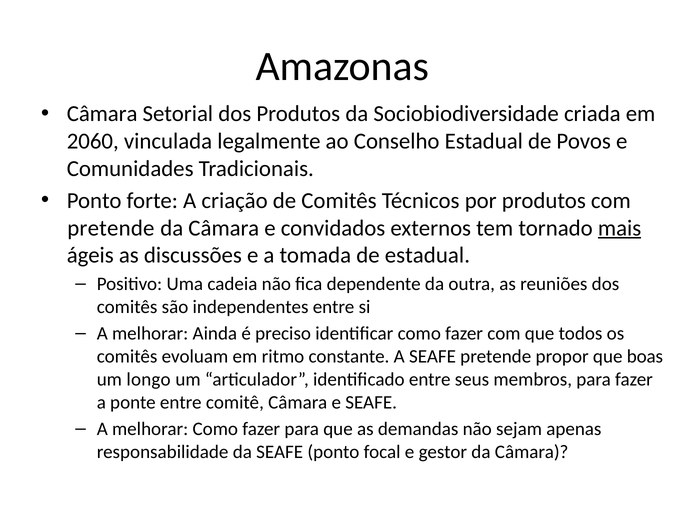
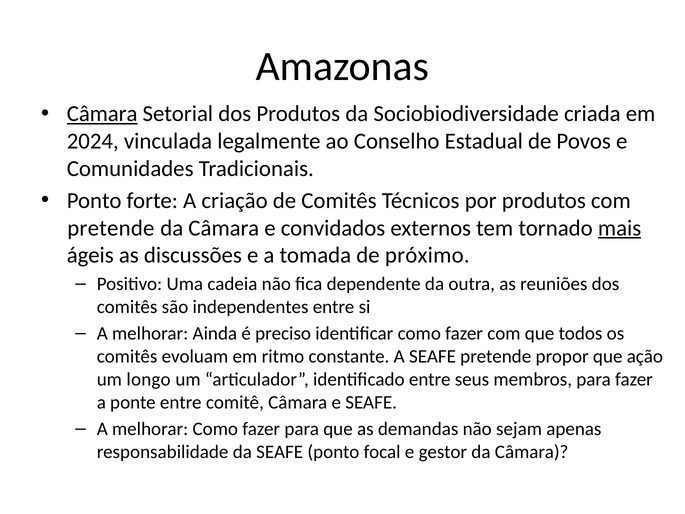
Câmara underline: none -> present (102, 114)
2060: 2060 -> 2024 (93, 141)
de estadual: estadual -> próximo (427, 255)
boas: boas -> ação (645, 356)
